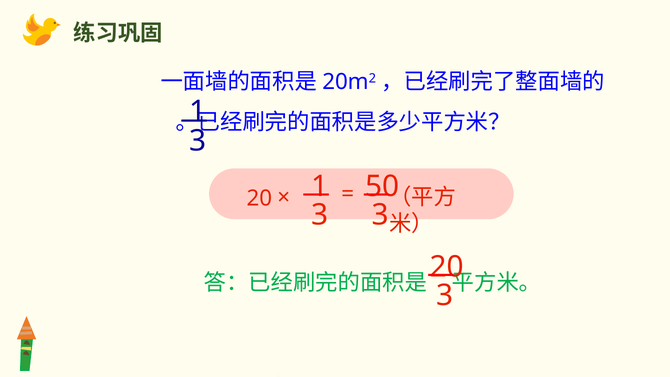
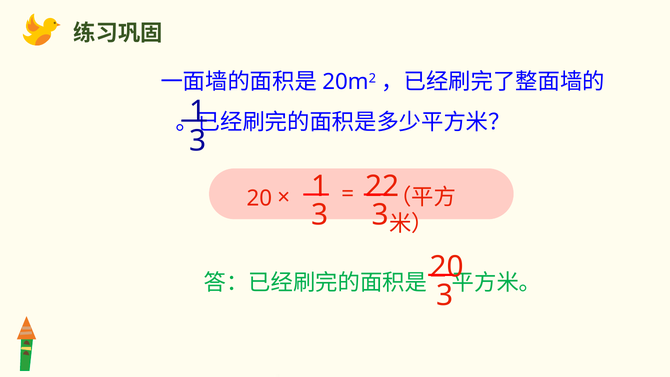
50: 50 -> 22 (382, 186)
